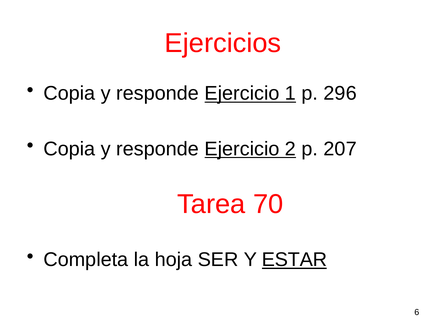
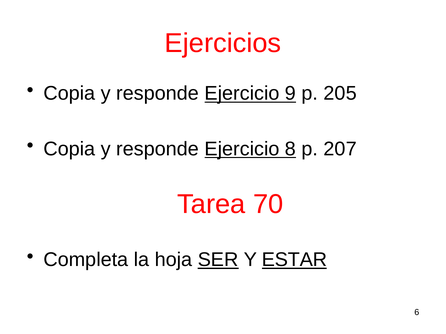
1: 1 -> 9 (290, 94)
296: 296 -> 205 (340, 94)
2: 2 -> 8 (290, 149)
SER underline: none -> present (218, 260)
